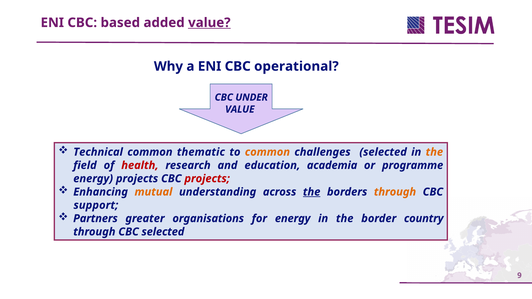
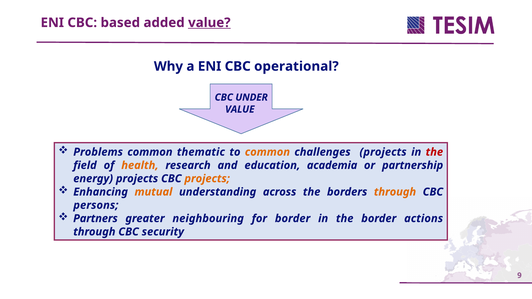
Technical: Technical -> Problems (98, 152)
challenges selected: selected -> projects (383, 152)
the colour: orange -> red (434, 152)
health colour: red -> orange (140, 165)
programme: programme -> partnership (413, 165)
projects colour: red -> orange (207, 179)
the underline: present -> none (312, 192)
support: support -> persons (96, 205)
organisations: organisations -> neighbouring (208, 219)
for energy: energy -> border (293, 219)
country: country -> actions (424, 219)
CBC selected: selected -> security (163, 232)
